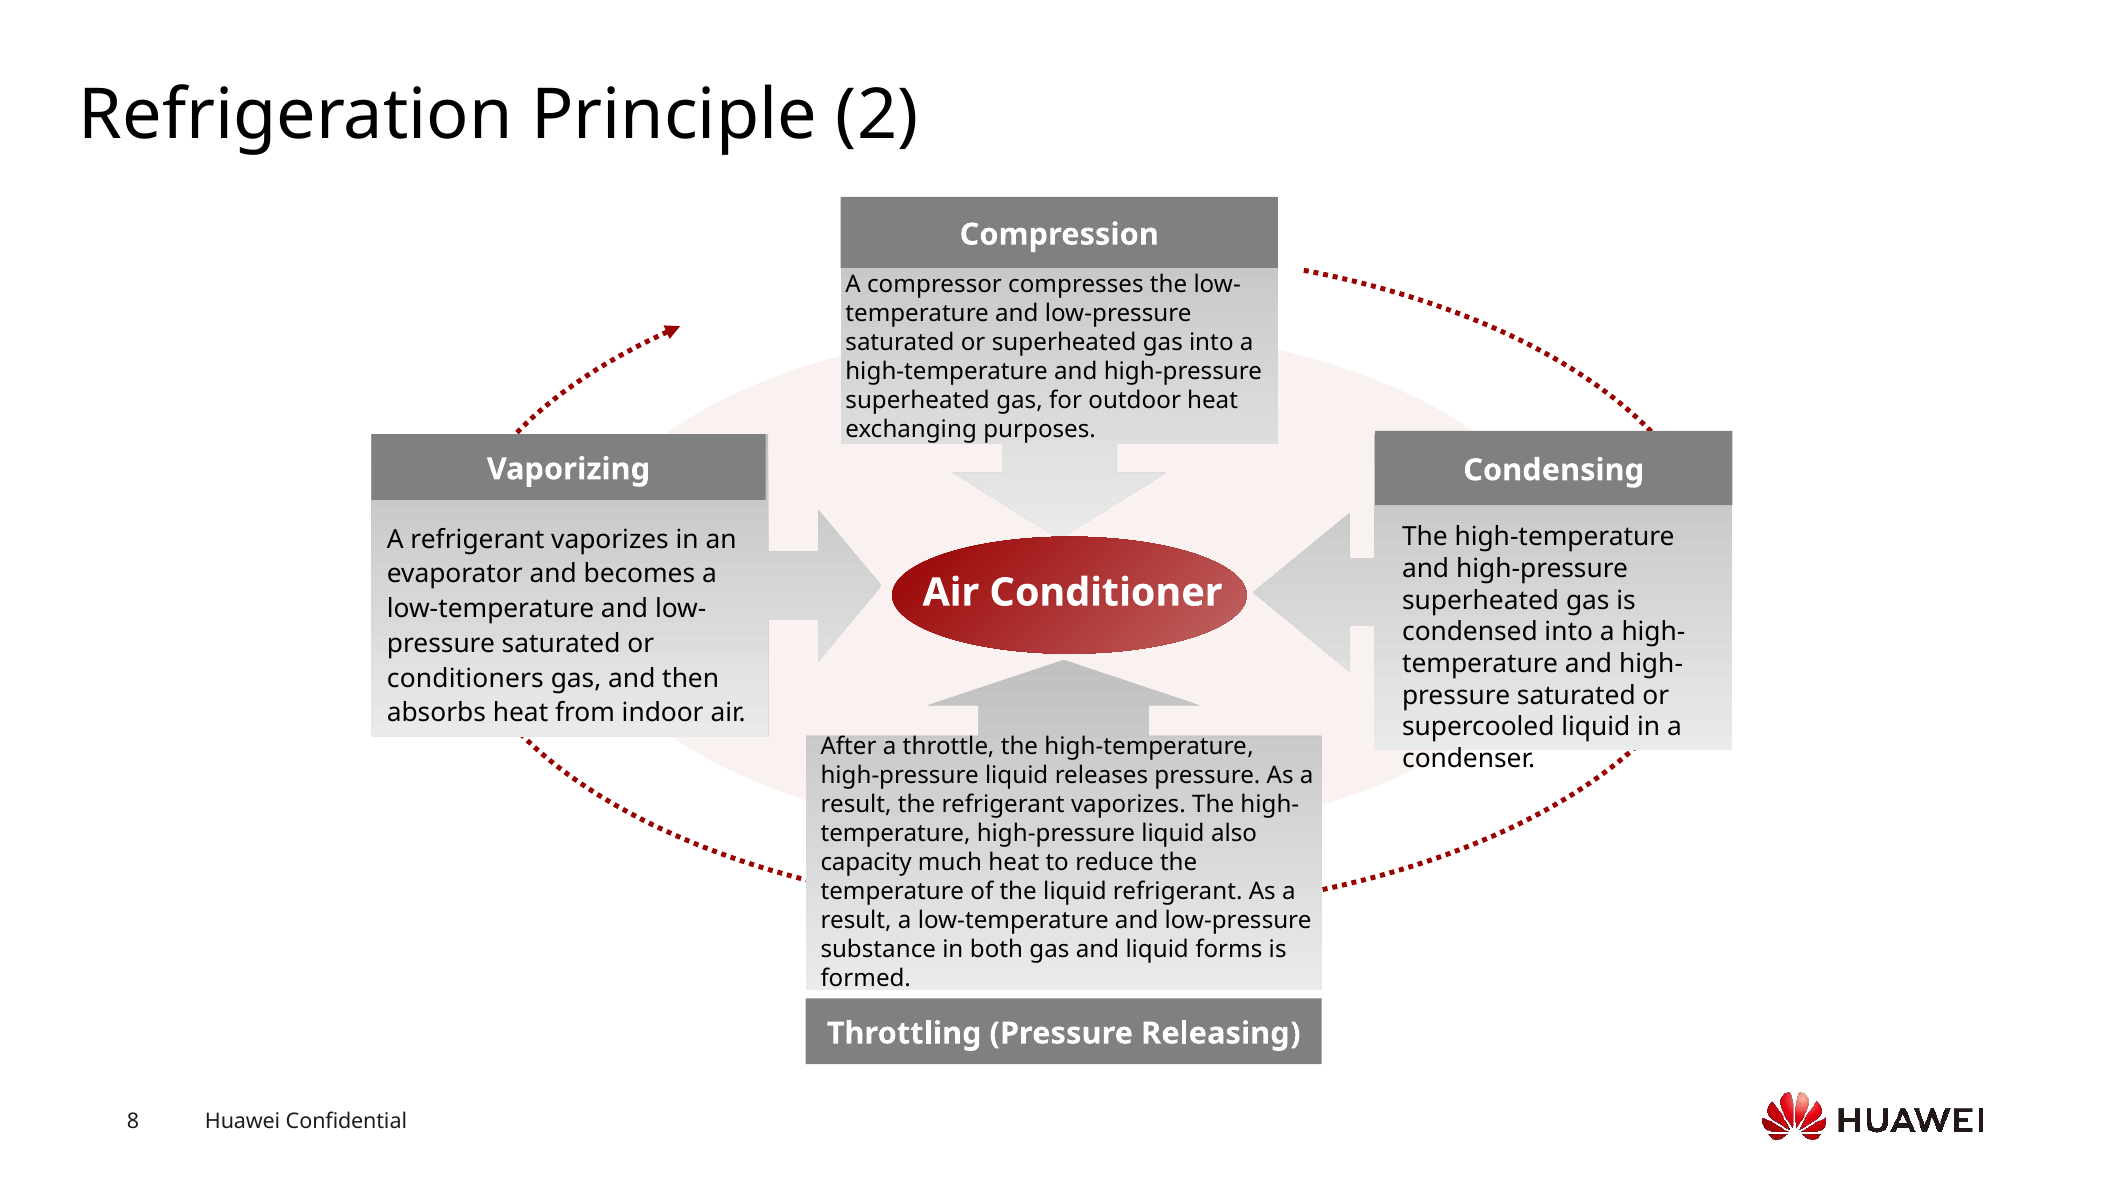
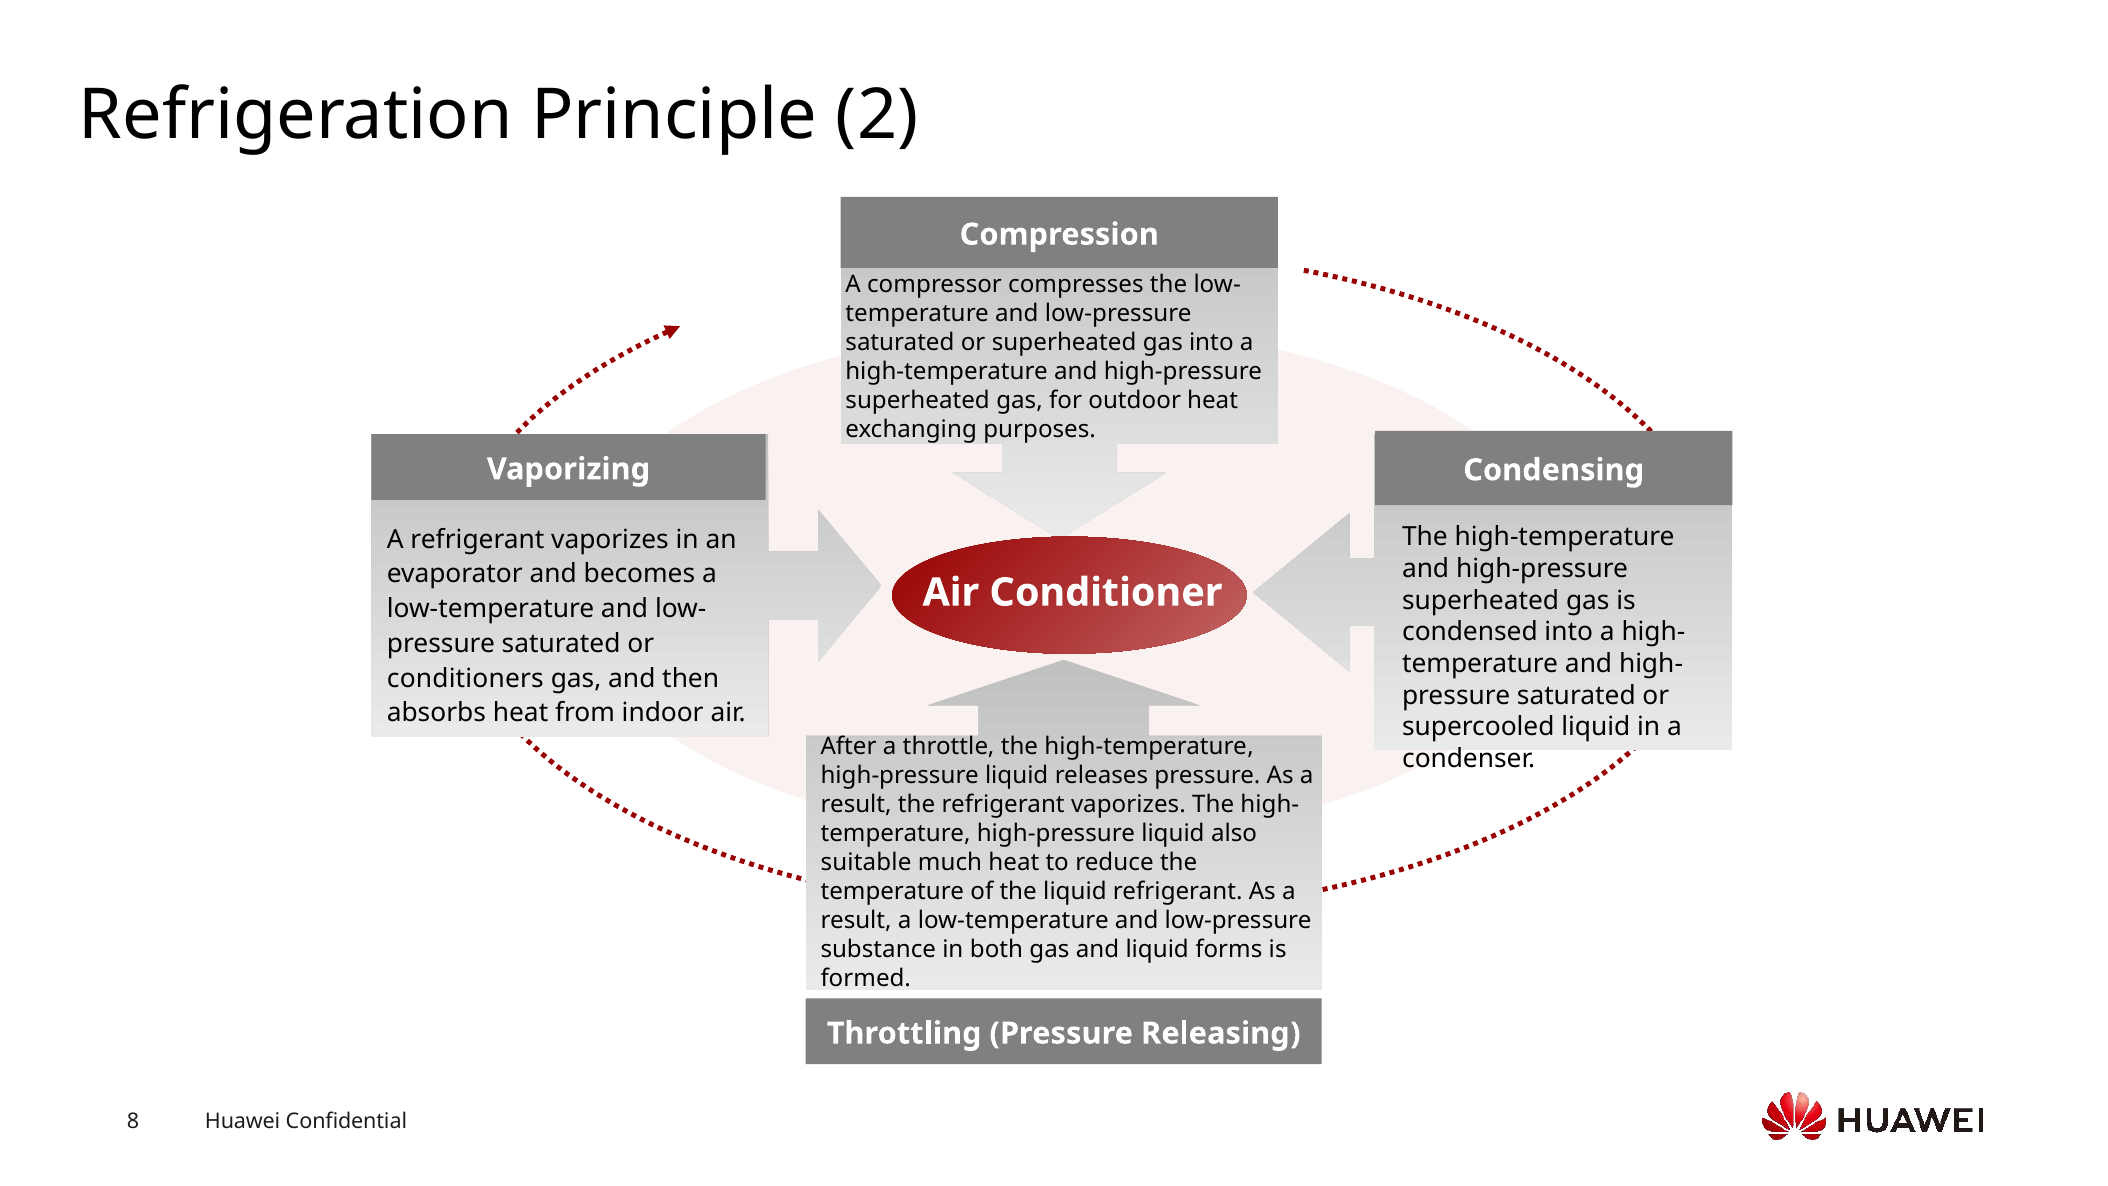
capacity: capacity -> suitable (866, 862)
